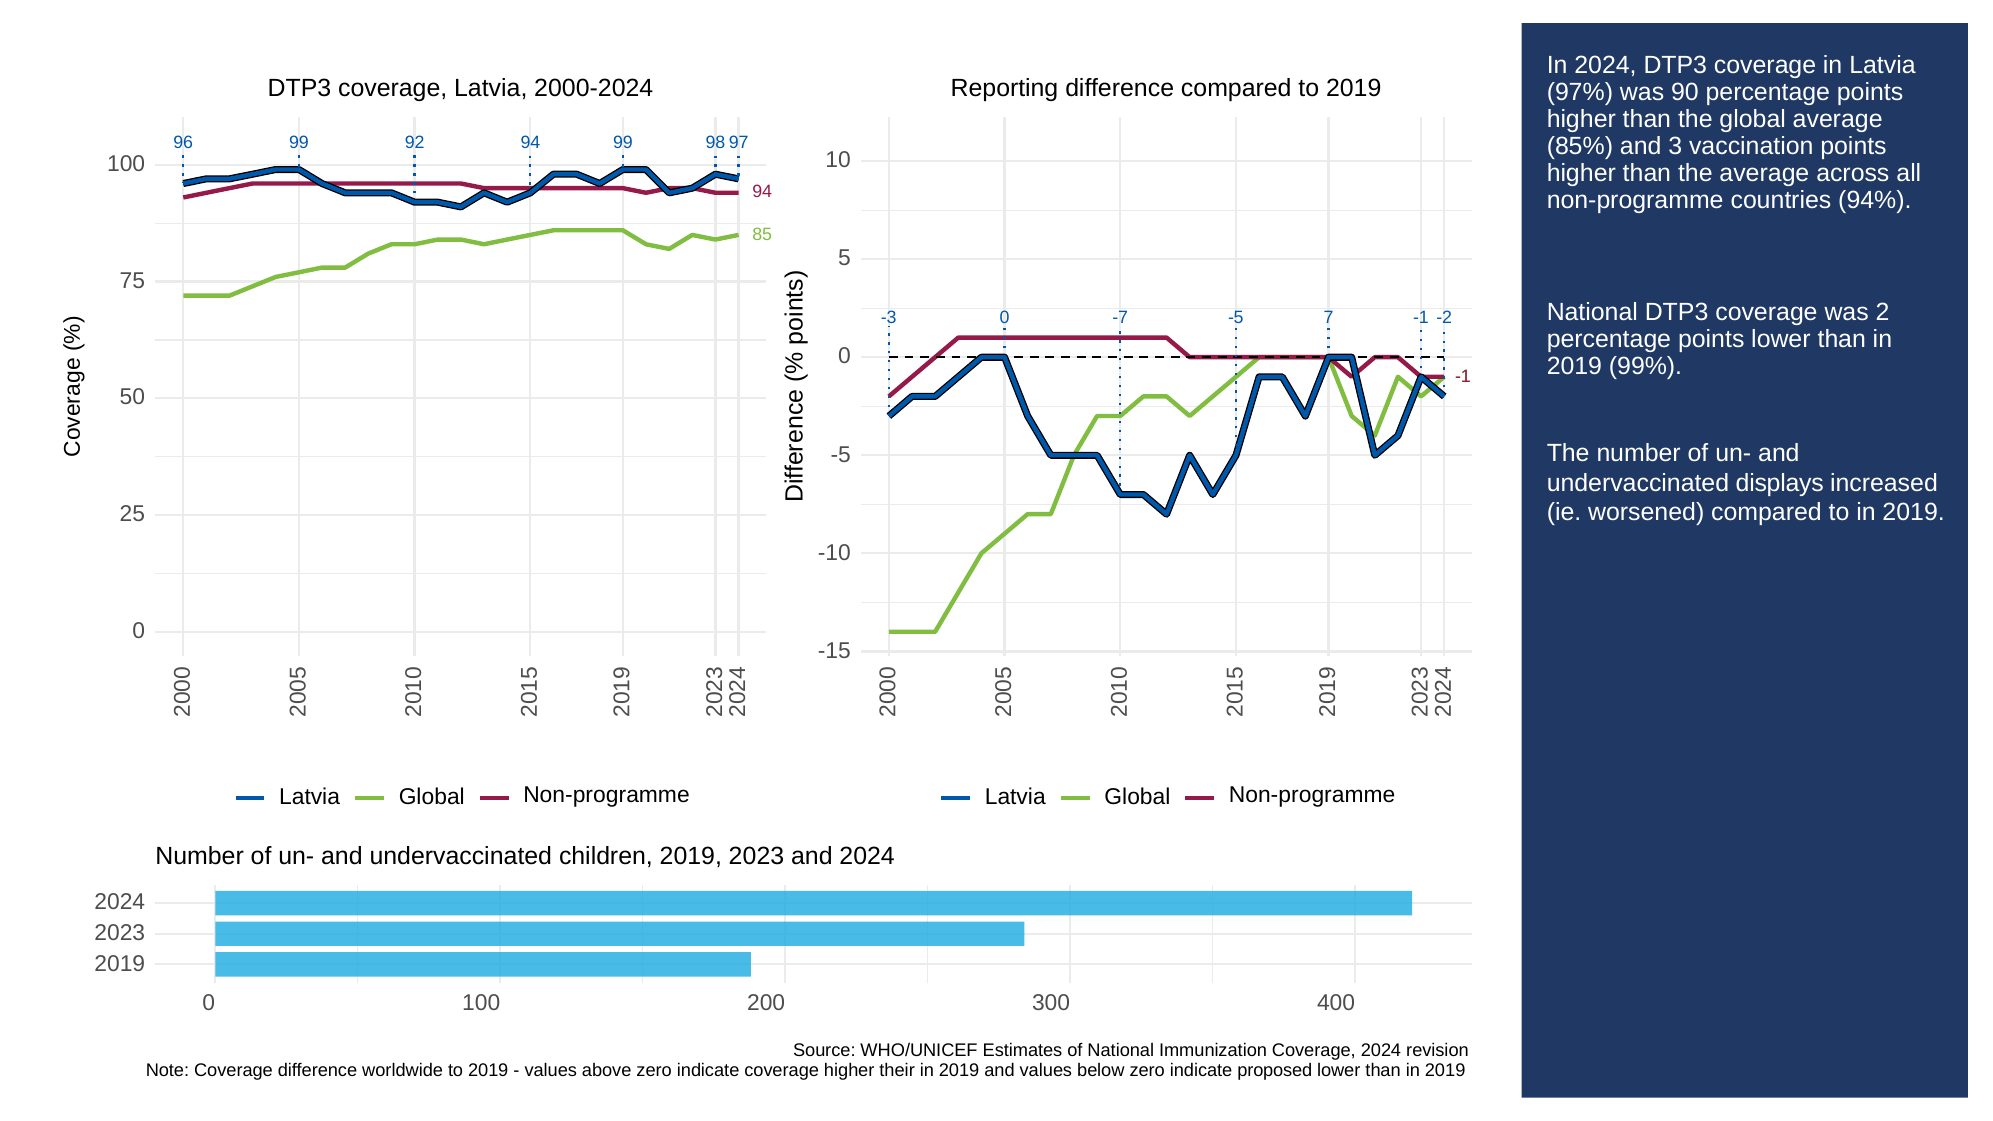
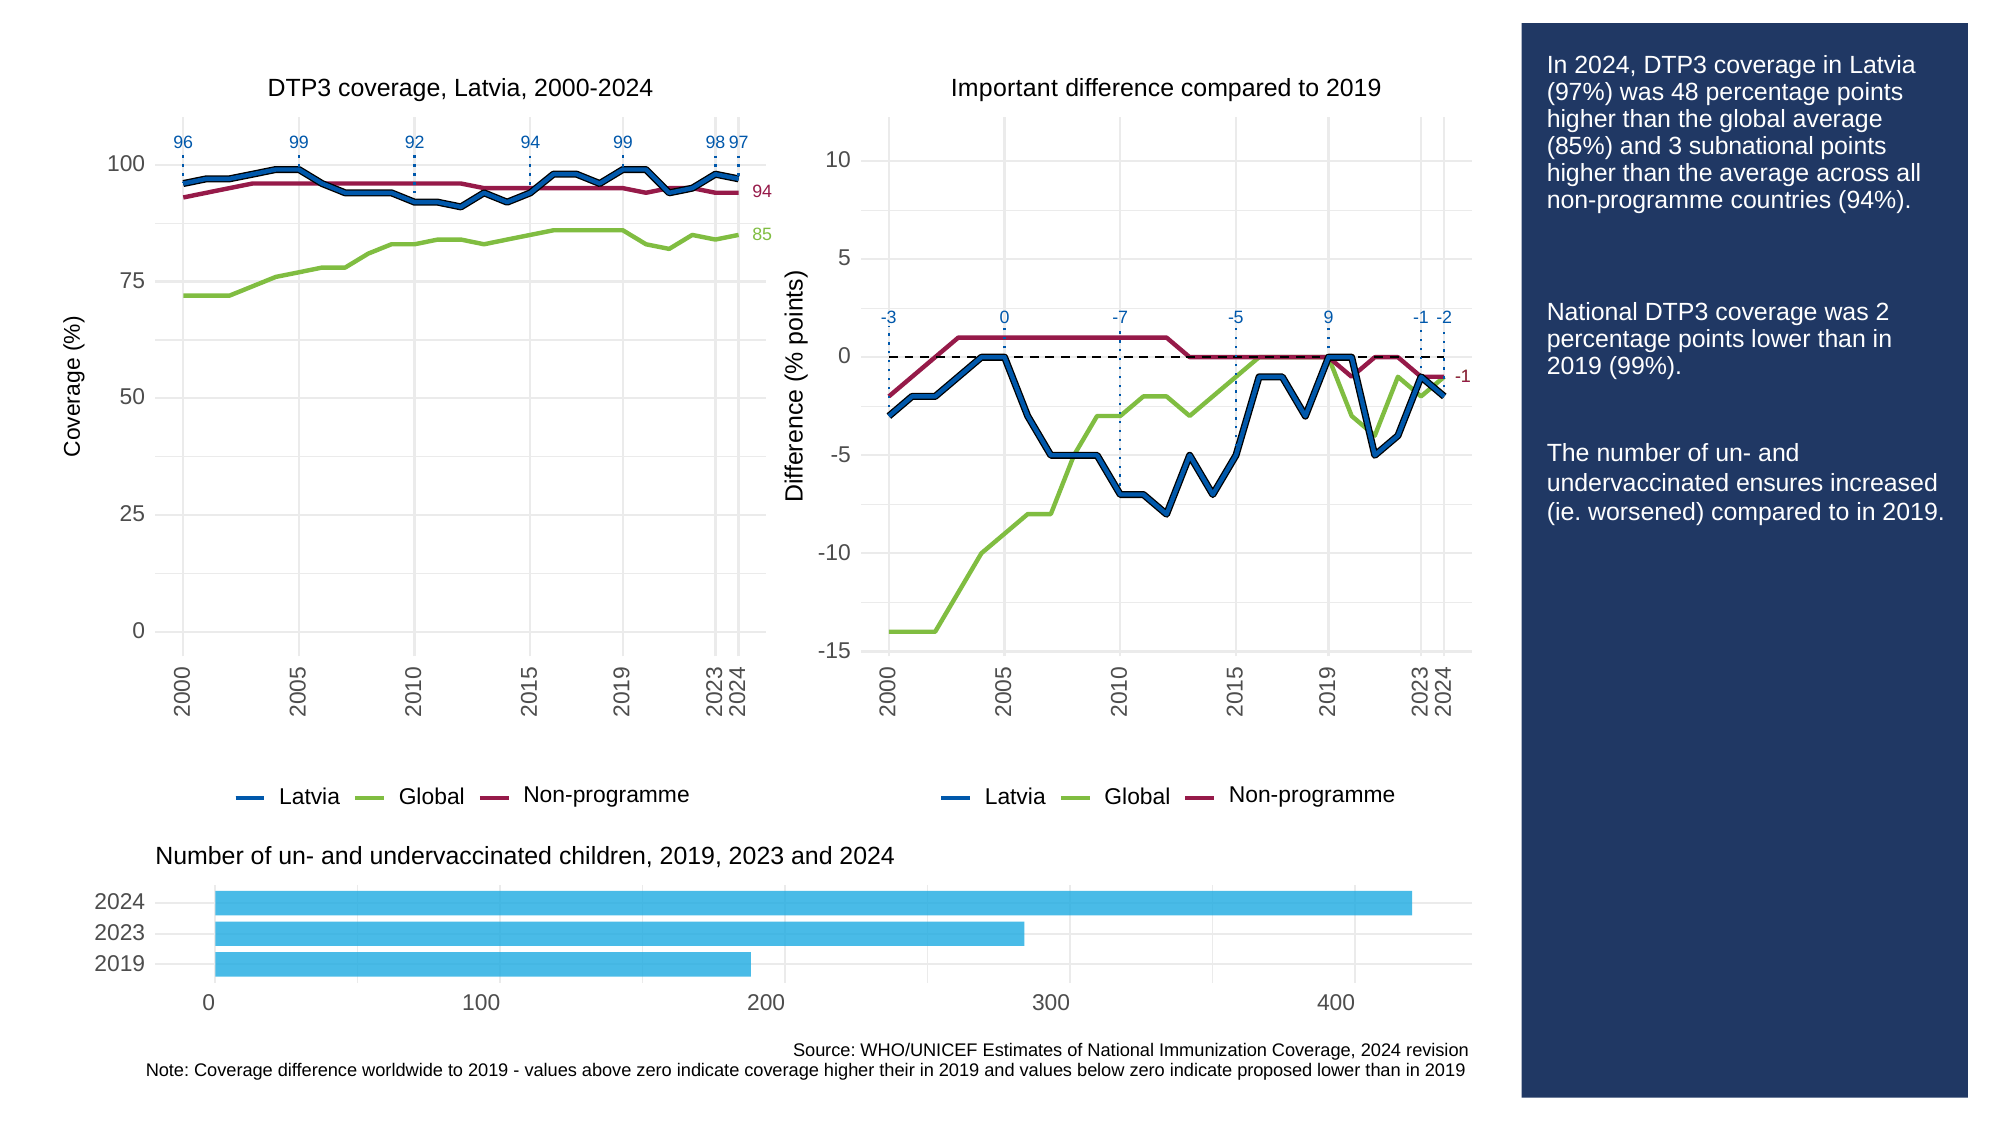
Reporting: Reporting -> Important (1004, 88)
90: 90 -> 48 (1685, 92)
vaccination: vaccination -> subnational (1751, 146)
-5 7: 7 -> 9 (1329, 317)
displays: displays -> ensures (1780, 483)
